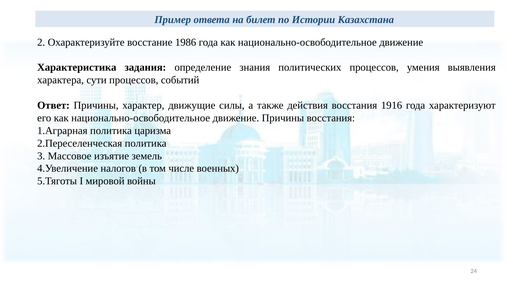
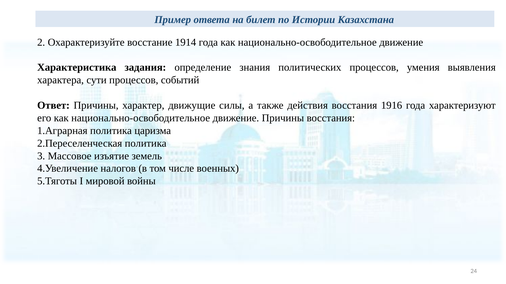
1986: 1986 -> 1914 (186, 42)
